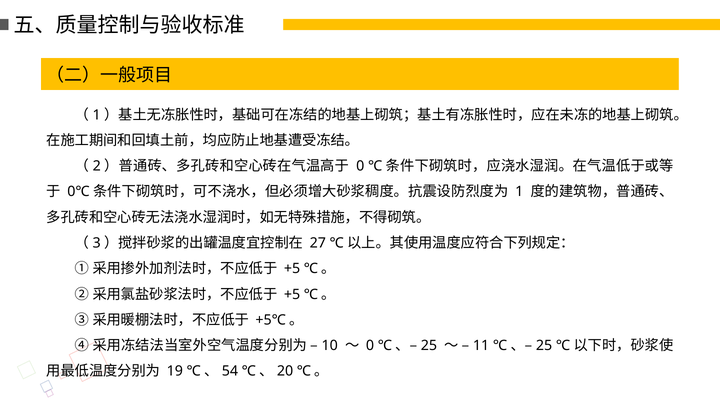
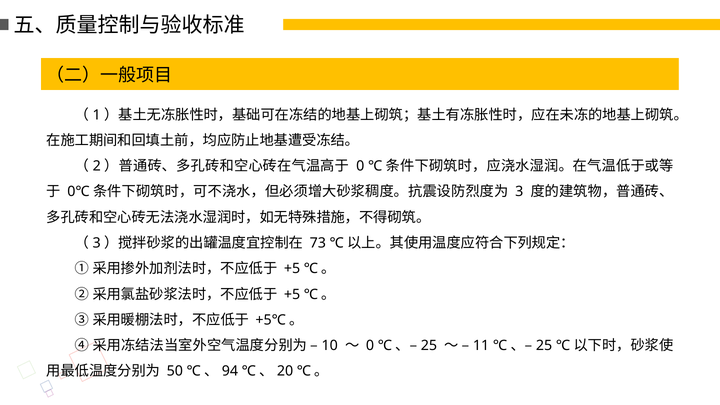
1: 1 -> 3 (519, 192)
27: 27 -> 73 (318, 243)
19: 19 -> 50 (175, 371)
54: 54 -> 94 (230, 371)
